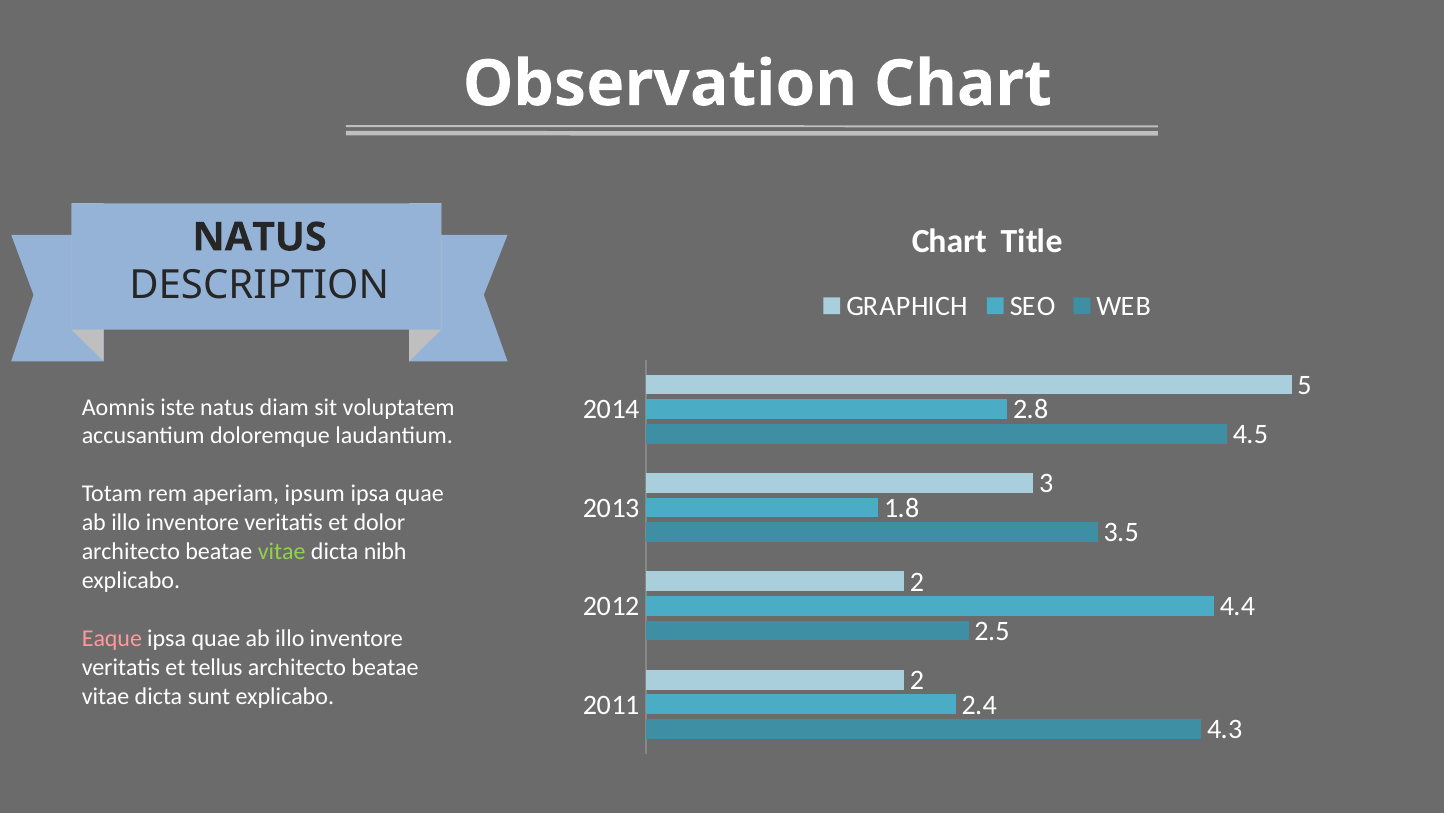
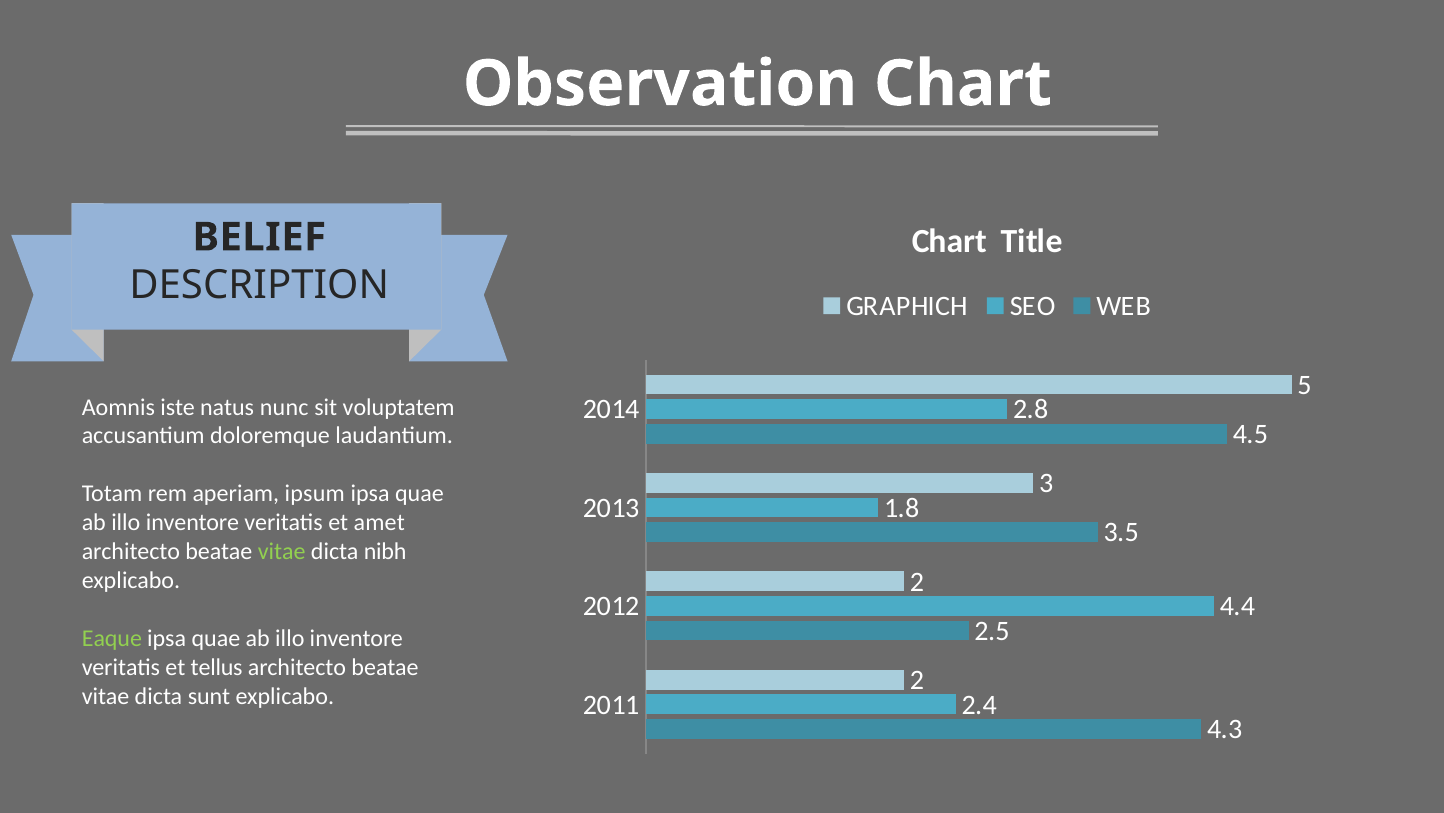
NATUS: NATUS -> BELIEF (259, 237)
diam: diam -> nunc (284, 407)
dolor: dolor -> amet (379, 522)
Eaque colour: pink -> light green (112, 638)
